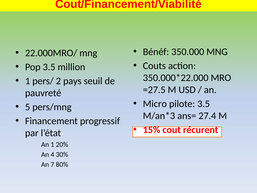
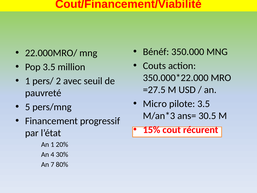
pays: pays -> avec (72, 81)
27.4: 27.4 -> 30.5 (207, 116)
